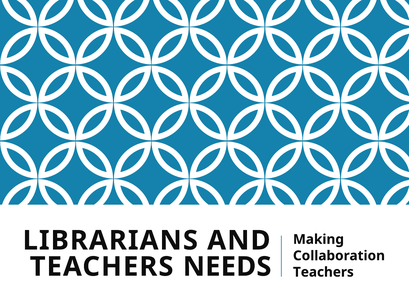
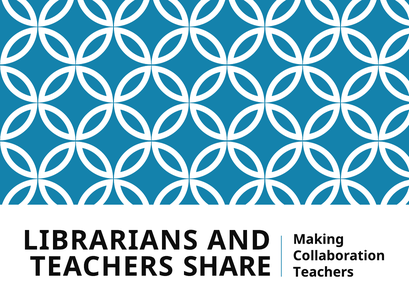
NEEDS: NEEDS -> SHARE (227, 266)
